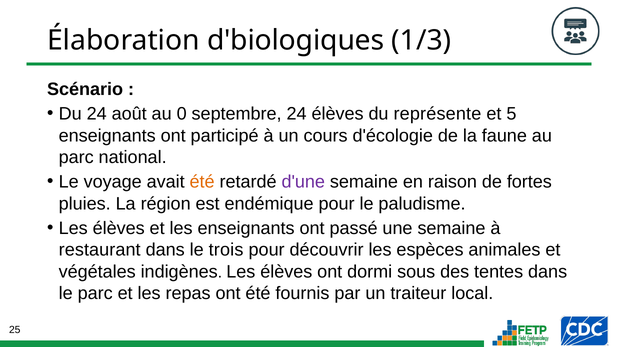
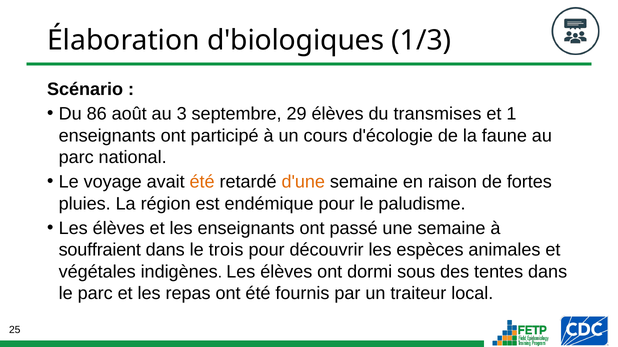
Du 24: 24 -> 86 (97, 114)
0: 0 -> 3 (182, 114)
septembre 24: 24 -> 29 (297, 114)
représente: représente -> transmises (437, 114)
5: 5 -> 1 (511, 114)
d'une colour: purple -> orange (303, 182)
restaurant: restaurant -> souffraient (100, 250)
